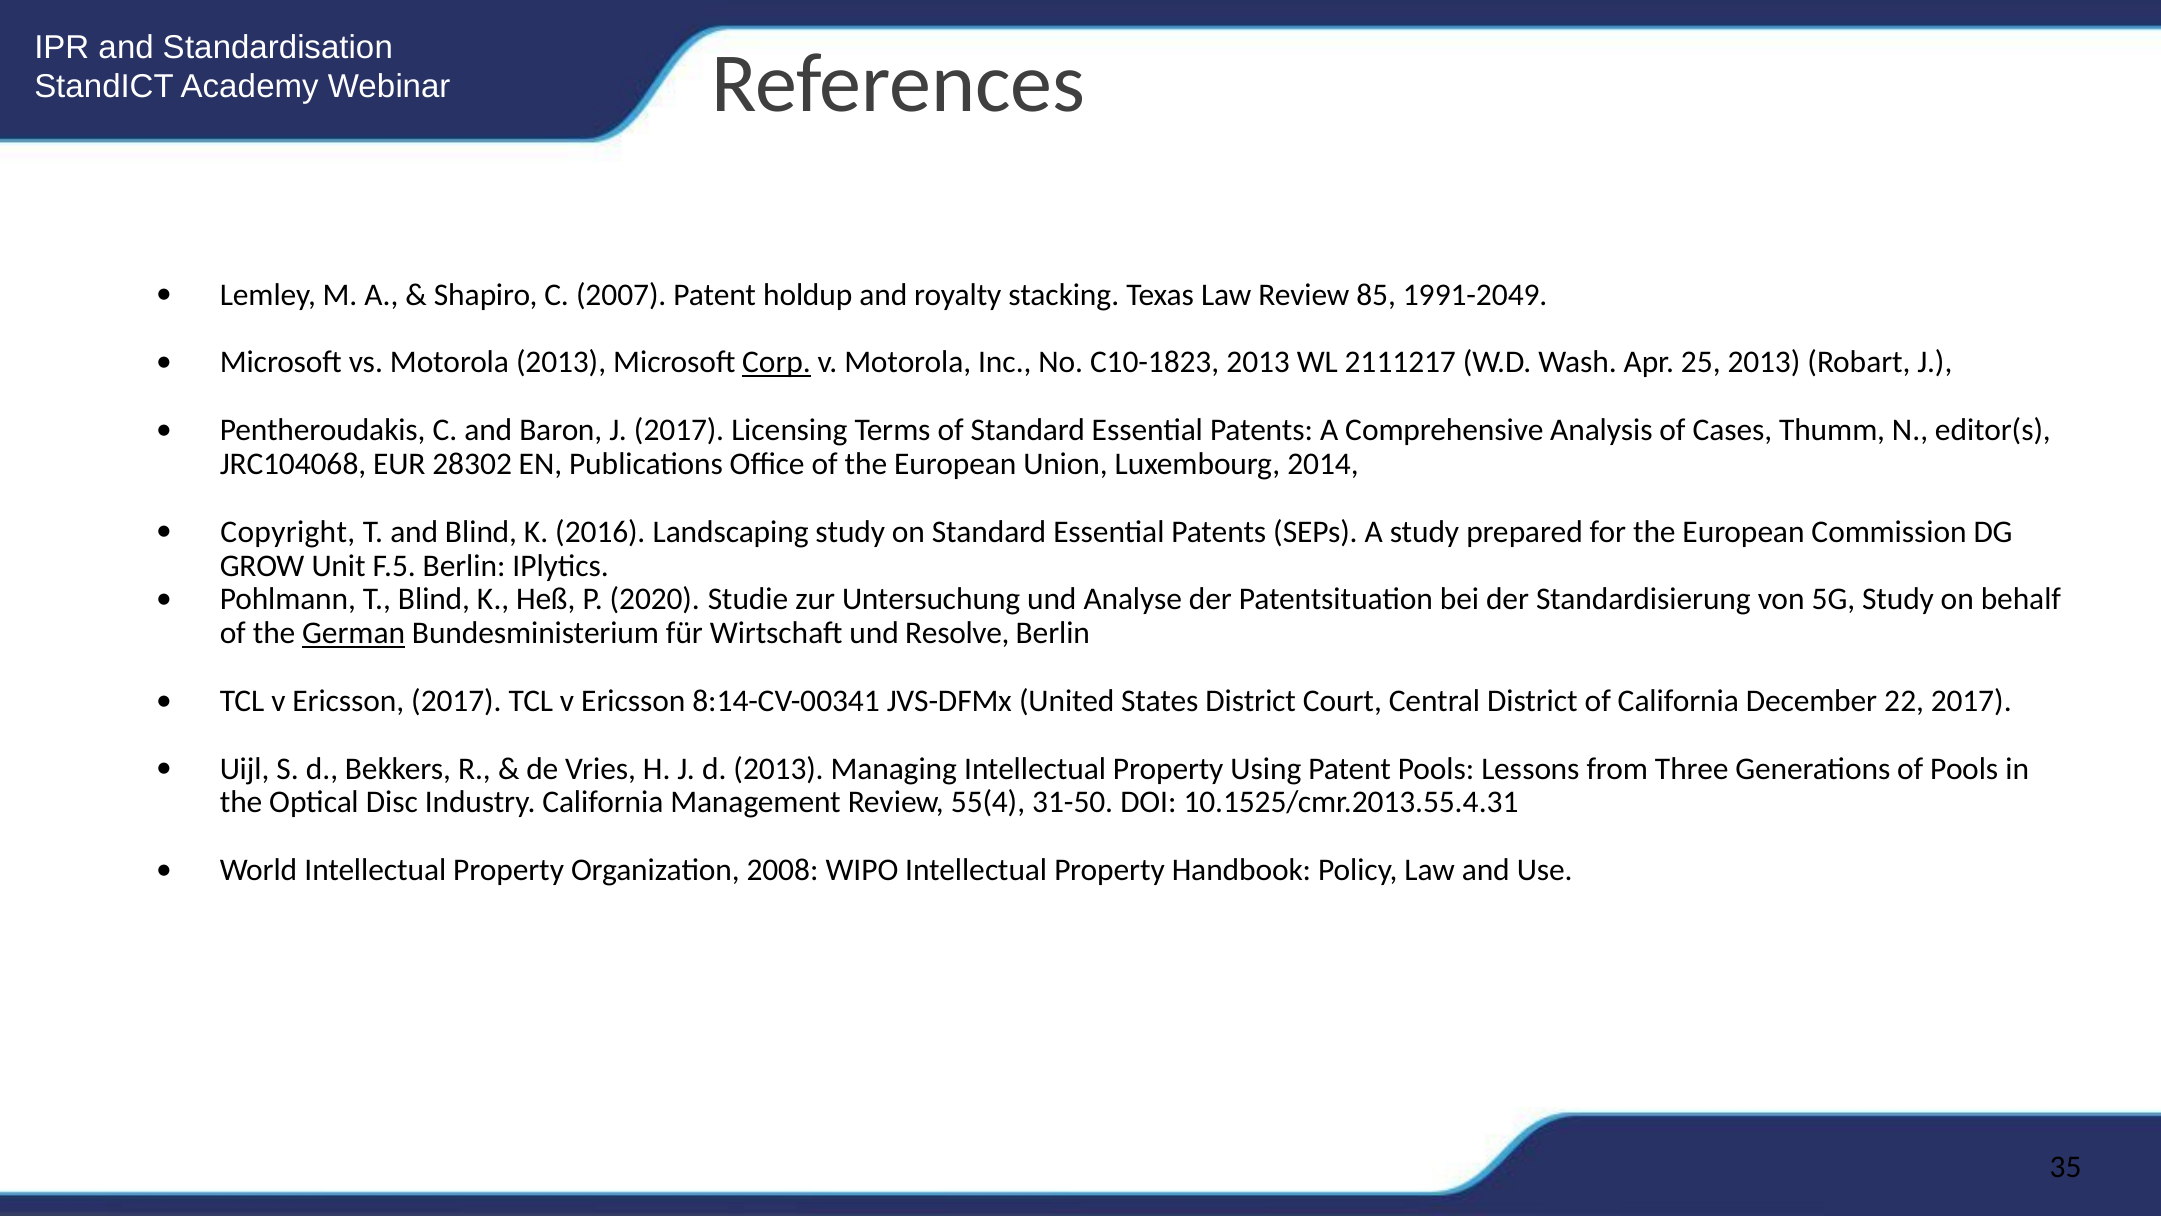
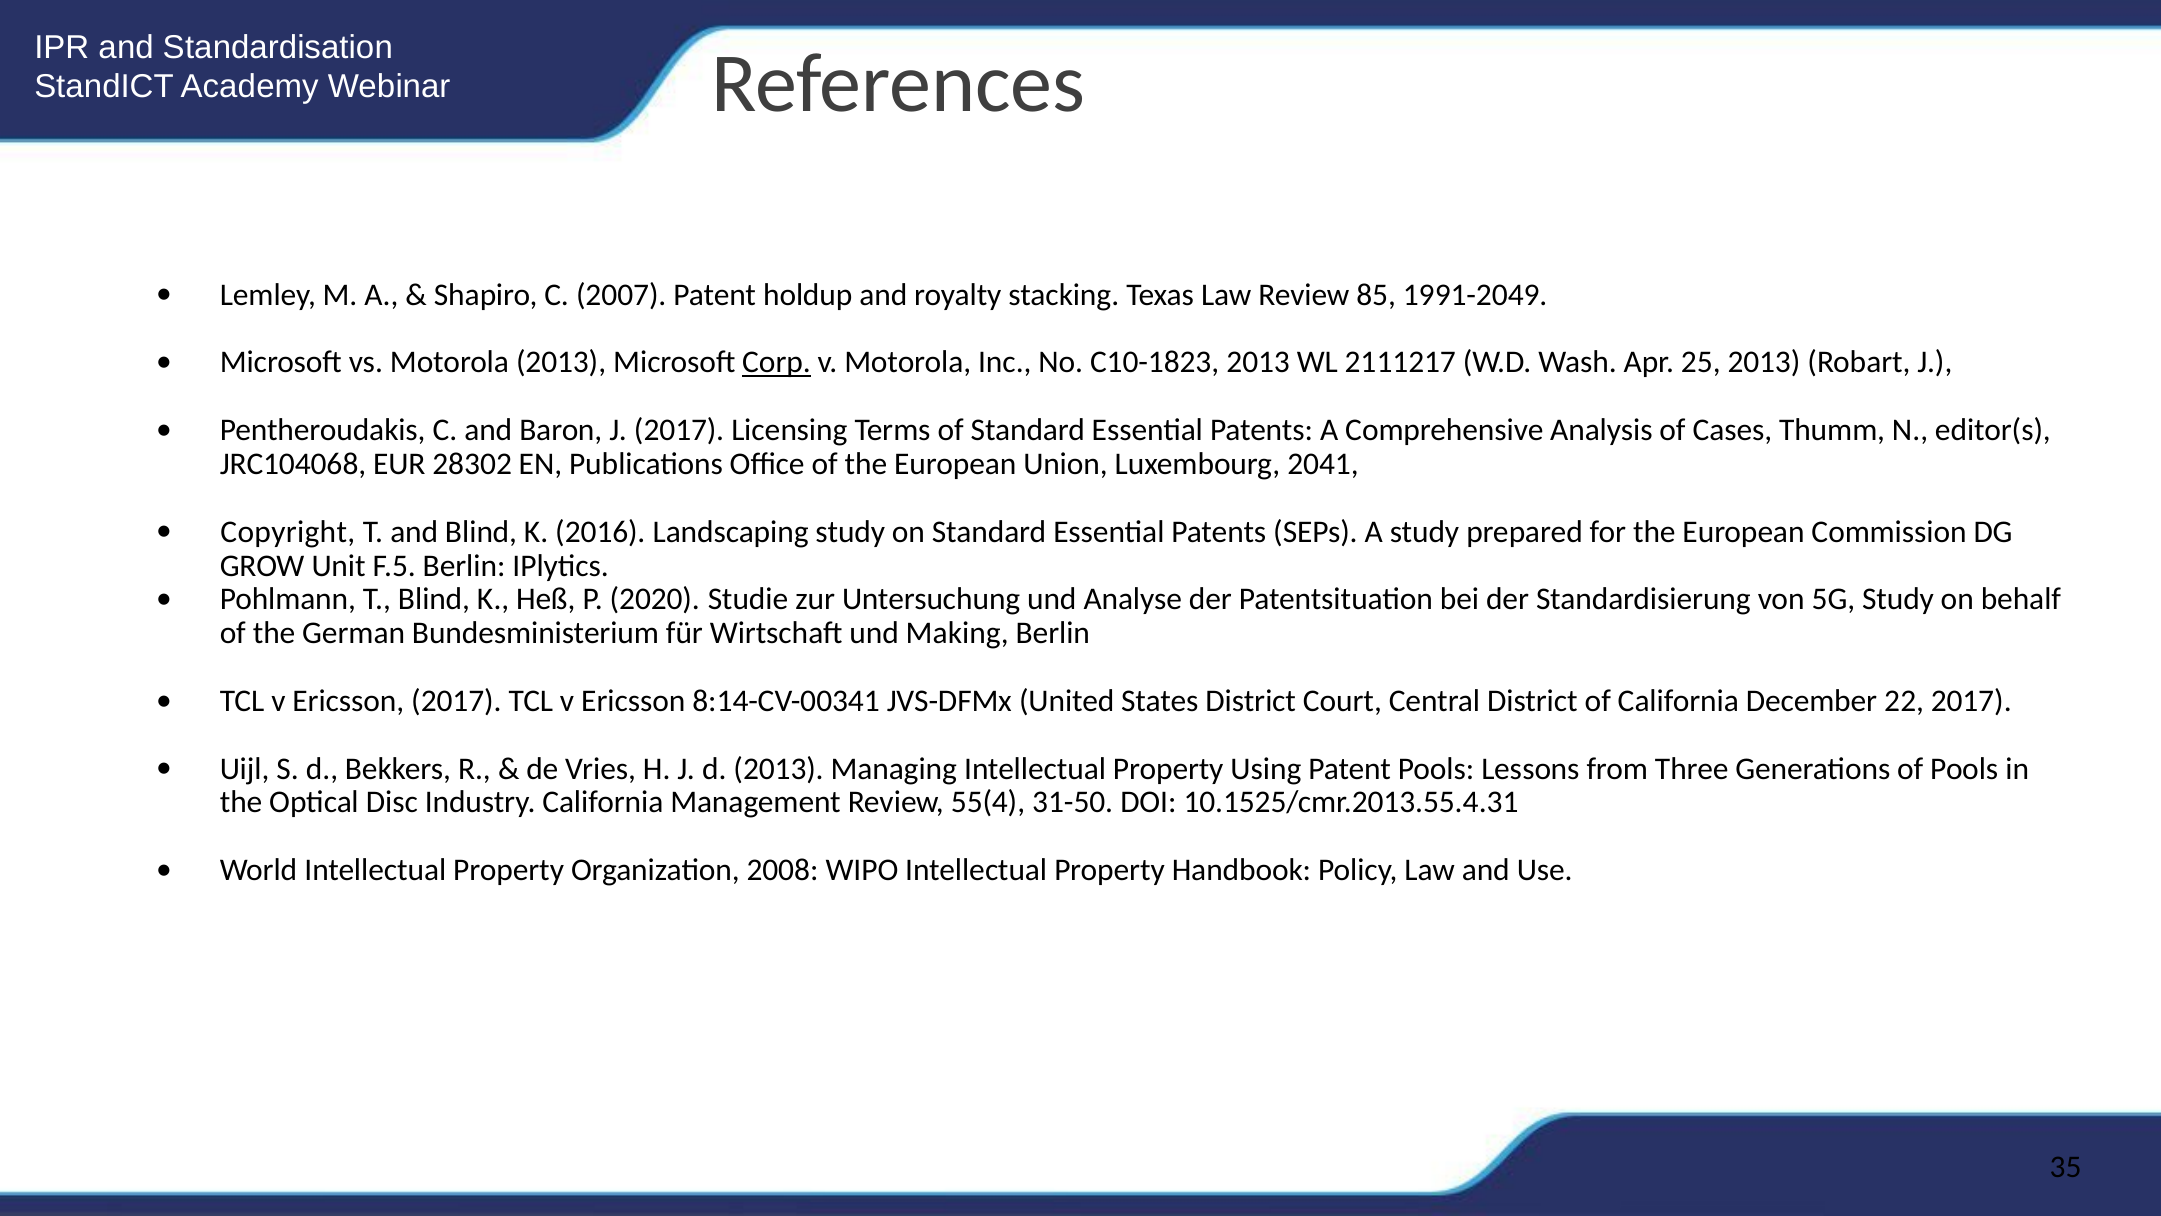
2014: 2014 -> 2041 (1323, 464)
German underline: present -> none (354, 633)
Resolve: Resolve -> Making (957, 633)
